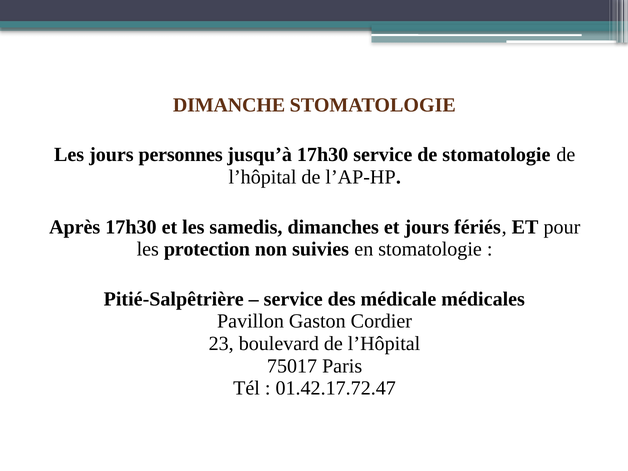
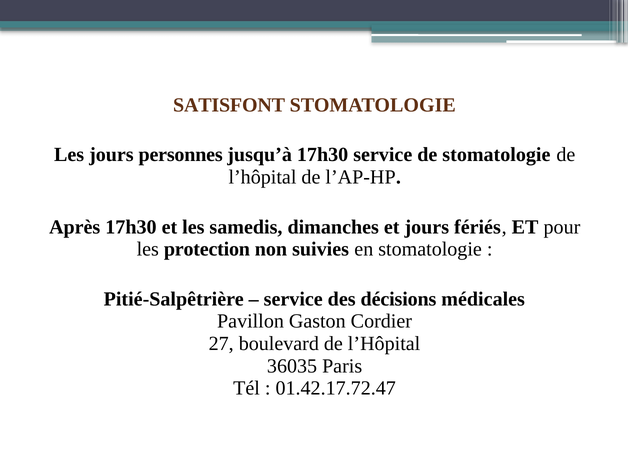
DIMANCHE: DIMANCHE -> SATISFONT (229, 105)
médicale: médicale -> décisions (399, 299)
23: 23 -> 27 (221, 344)
75017: 75017 -> 36035 (292, 366)
